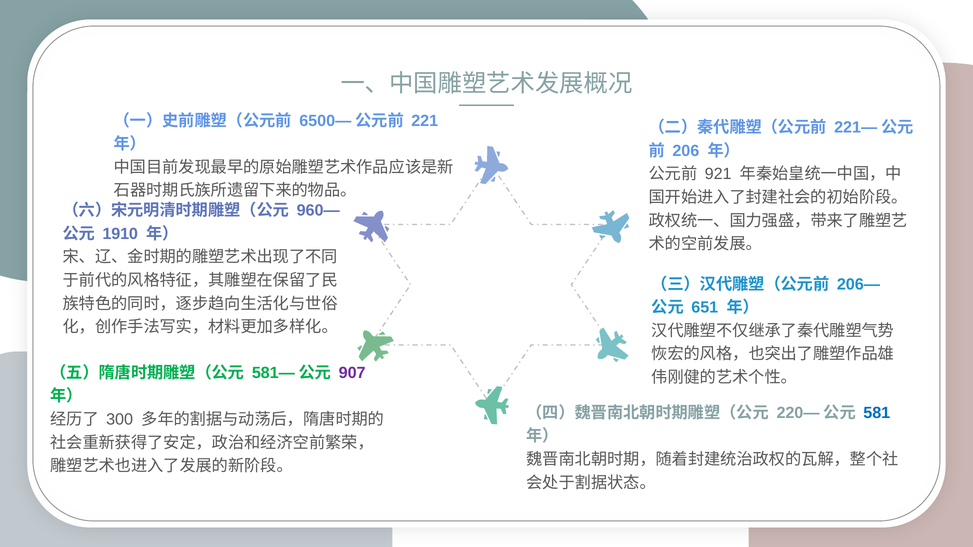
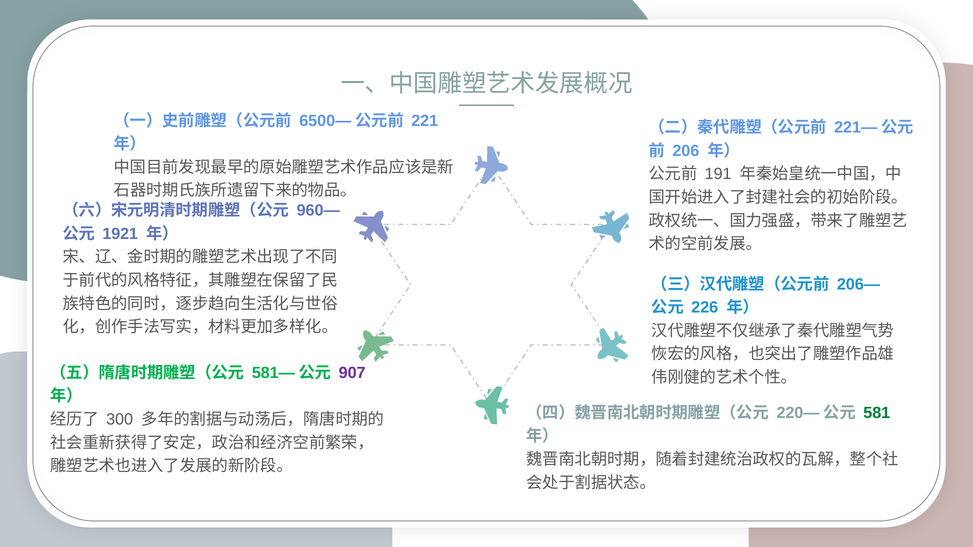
921: 921 -> 191 (718, 174)
1910: 1910 -> 1921 (120, 234)
651: 651 -> 226 (705, 308)
581 colour: blue -> green (877, 413)
